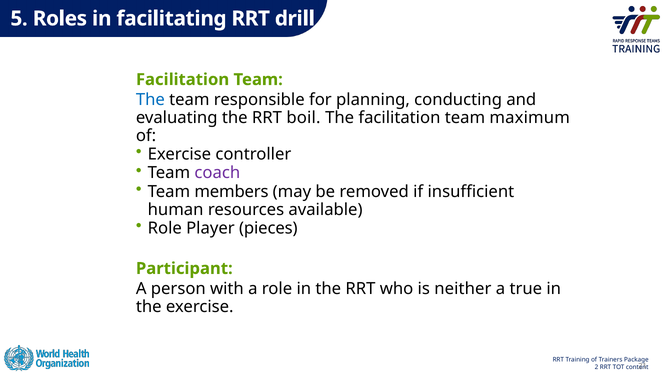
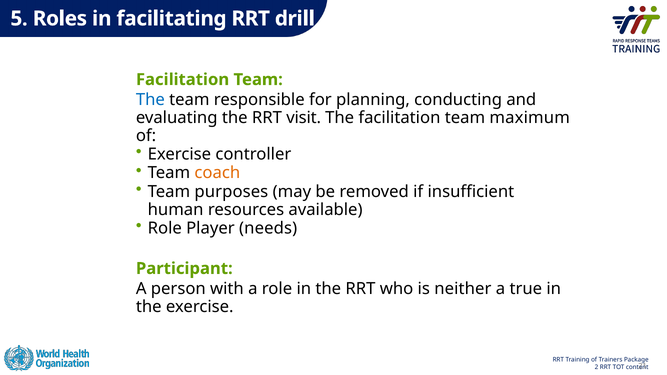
boil: boil -> visit (304, 118)
coach colour: purple -> orange (217, 173)
members: members -> purposes (231, 192)
pieces: pieces -> needs (268, 228)
